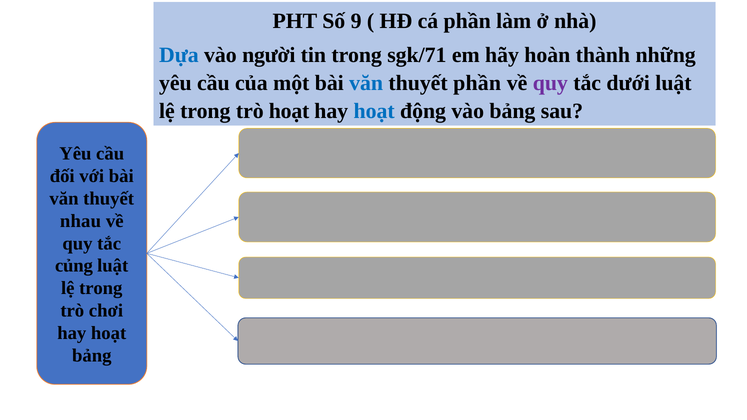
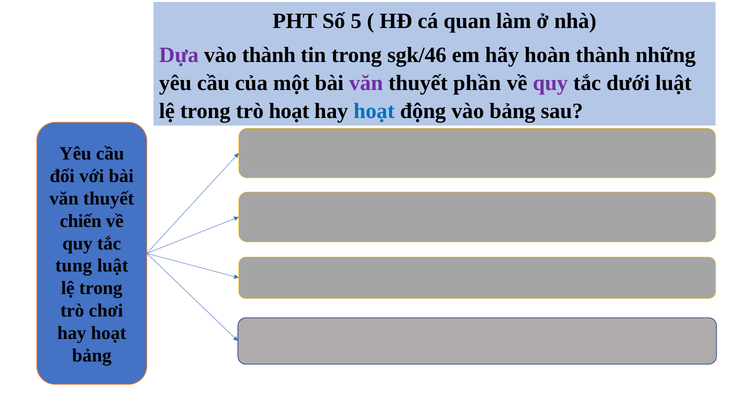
9: 9 -> 5 (356, 21)
cá phần: phần -> quan (467, 21)
Dựa colour: blue -> purple (179, 55)
vào người: người -> thành (269, 55)
sgk/71: sgk/71 -> sgk/46 (417, 55)
văn colour: blue -> purple (366, 83)
nhau: nhau -> chiến (81, 221)
củng: củng -> tung (74, 266)
